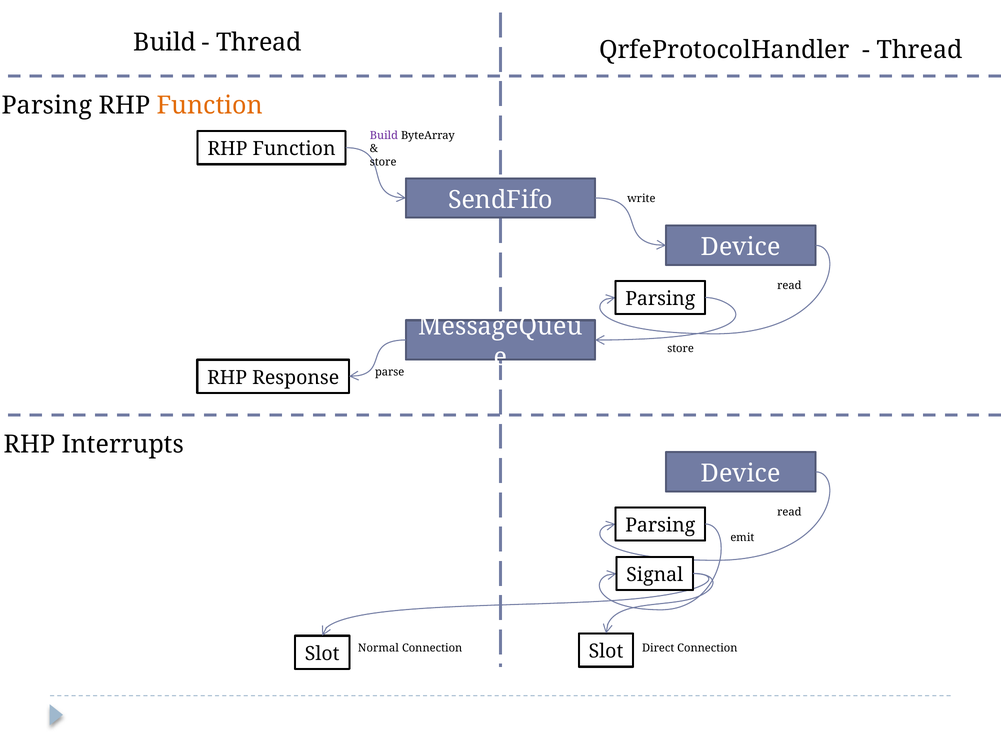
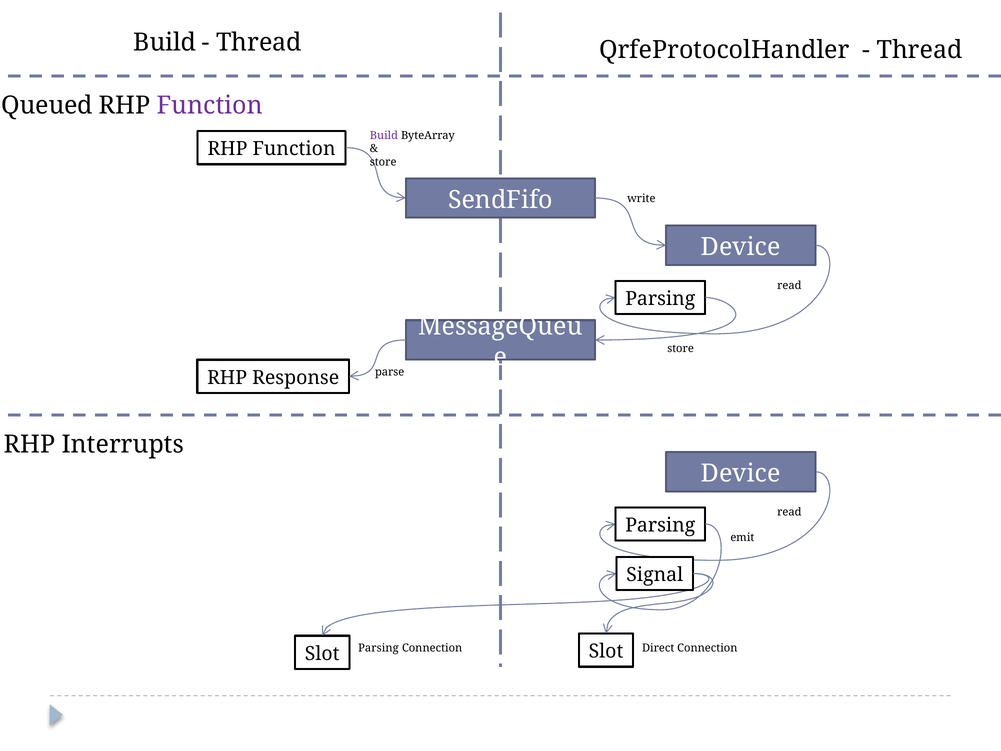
Parsing: Parsing -> Queued (47, 105)
Function colour: orange -> purple (210, 105)
Slot Normal: Normal -> Parsing (378, 648)
